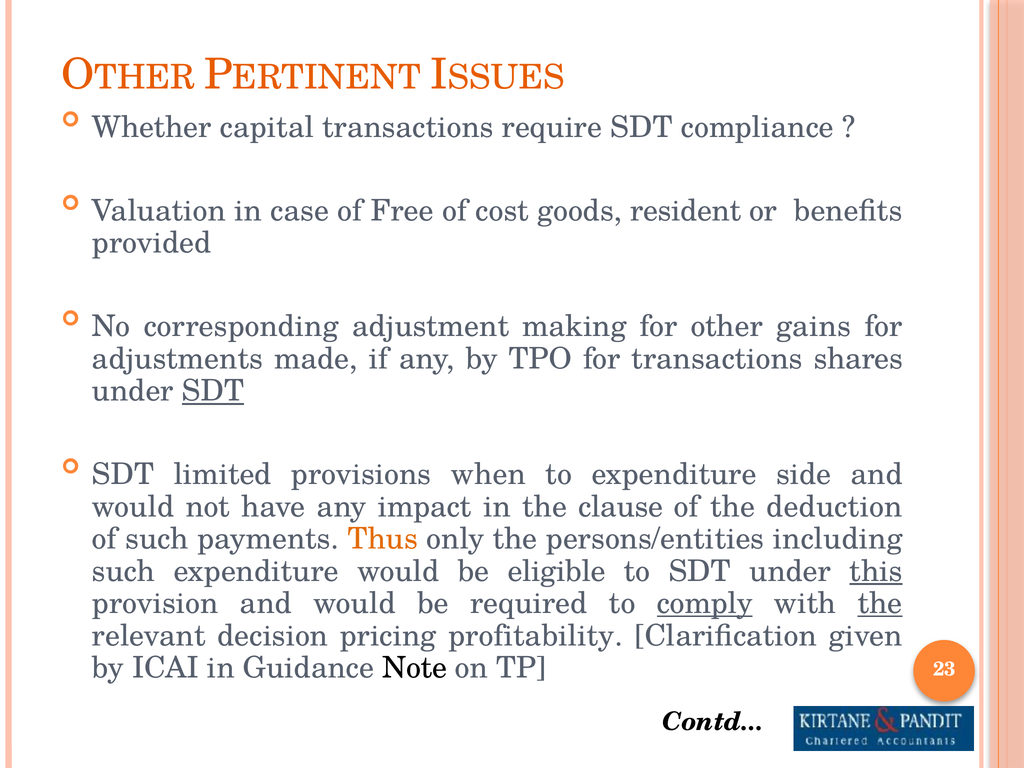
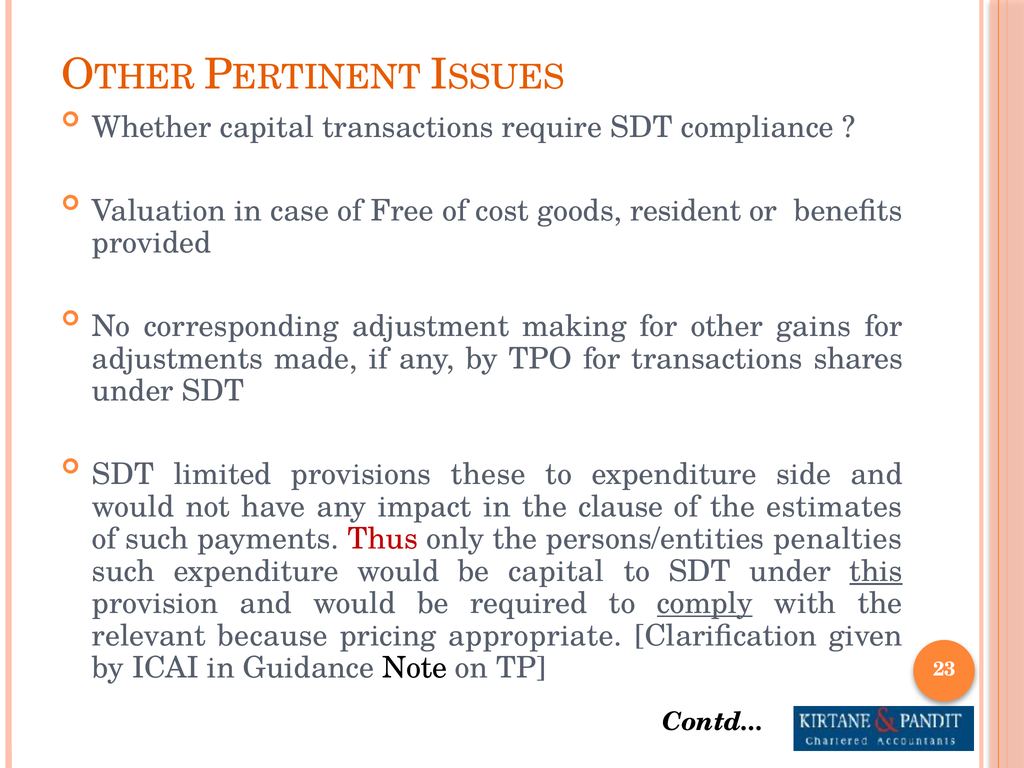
SDT underline: present -> none (213, 391)
when: when -> these (488, 474)
deduction: deduction -> estimates (834, 507)
Thus colour: orange -> red (383, 539)
including: including -> penalties (838, 539)
be eligible: eligible -> capital (556, 571)
the underline: present -> none (880, 603)
decision: decision -> because (273, 636)
profitability: profitability -> appropriate (535, 636)
